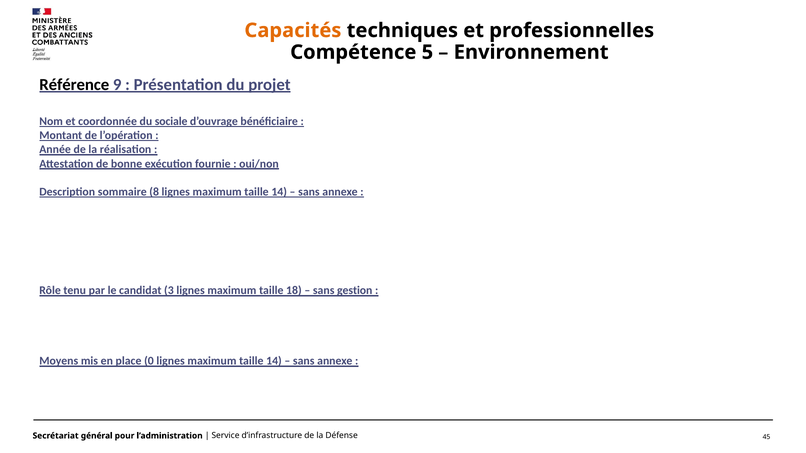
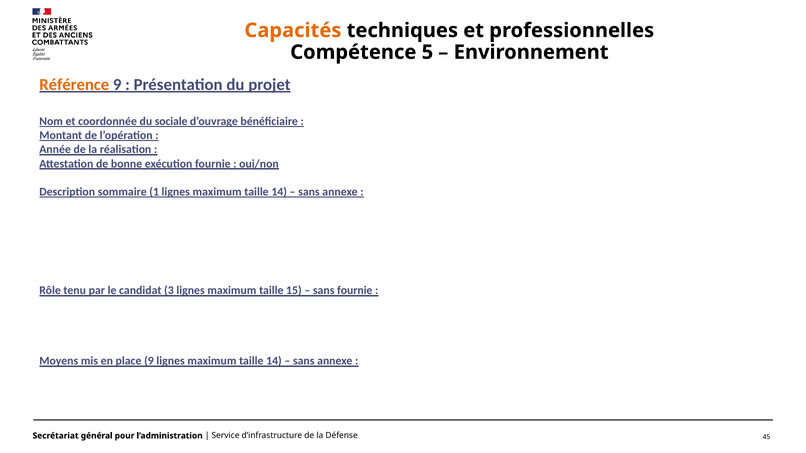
Référence colour: black -> orange (74, 85)
8: 8 -> 1 (154, 192)
18: 18 -> 15 (294, 291)
sans gestion: gestion -> fournie (355, 291)
place 0: 0 -> 9 (149, 361)
